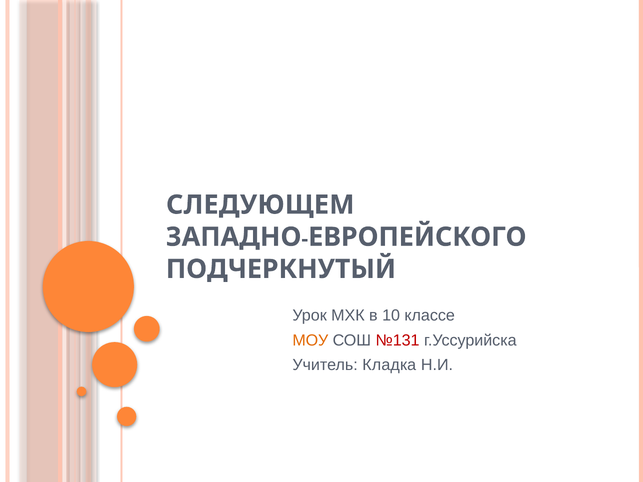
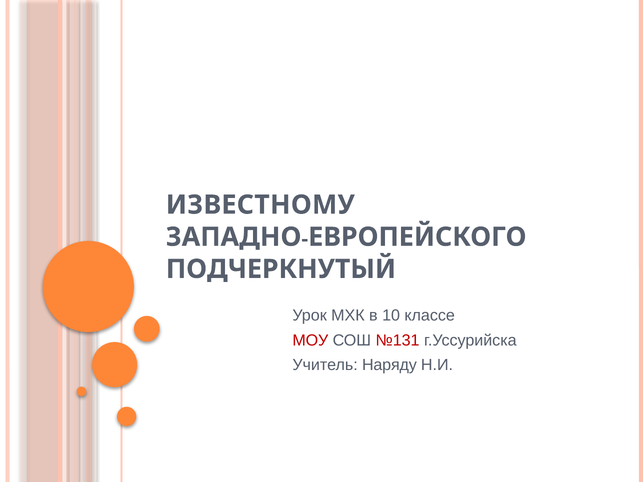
СЛЕДУЮЩЕМ: СЛЕДУЮЩЕМ -> ИЗВЕСТНОМУ (260, 205)
МОУ colour: orange -> red (310, 340)
Кладка: Кладка -> Наряду (389, 365)
